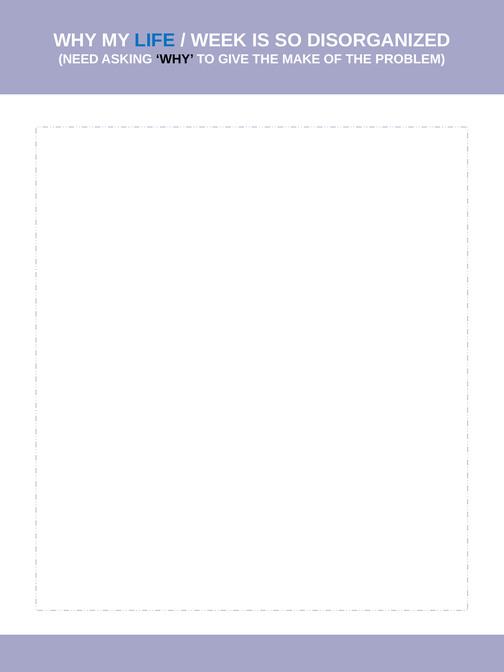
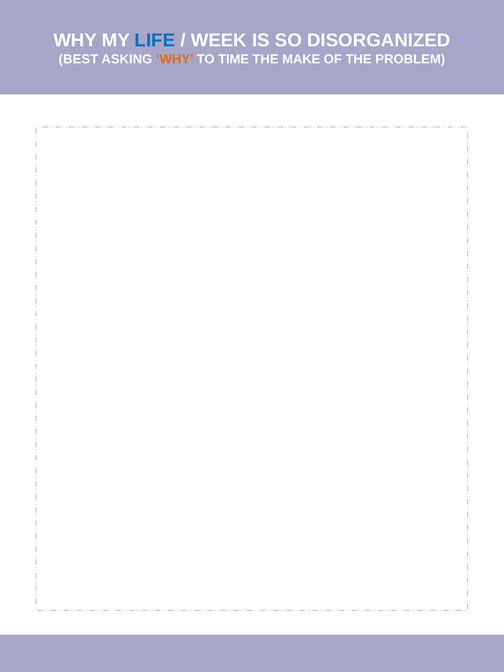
NEED: NEED -> BEST (78, 59)
WHY colour: black -> orange (175, 59)
GIVE: GIVE -> TIME (234, 59)
